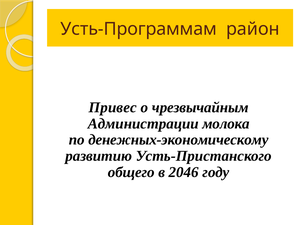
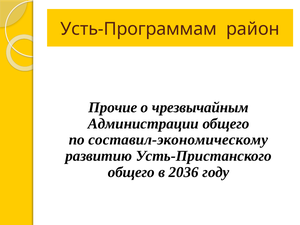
Привес: Привес -> Прочие (113, 107)
Администрации молока: молока -> общего (226, 124)
денежных-экономическому: денежных-экономическому -> составил-экономическому (178, 140)
2046: 2046 -> 2036 (184, 172)
